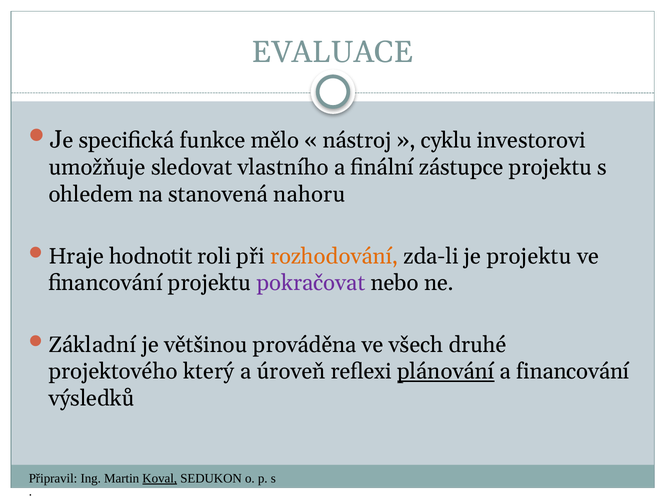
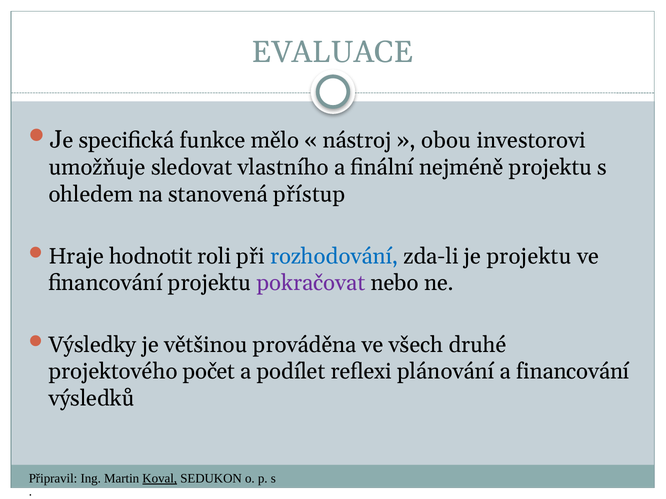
cyklu: cyklu -> obou (446, 141)
zástupce: zástupce -> nejméně (461, 168)
nahoru: nahoru -> přístup (309, 194)
rozhodování colour: orange -> blue (334, 257)
Základní: Základní -> Výsledky (92, 345)
který: který -> počet (209, 372)
úroveň: úroveň -> podílet (291, 372)
plánování underline: present -> none (446, 372)
